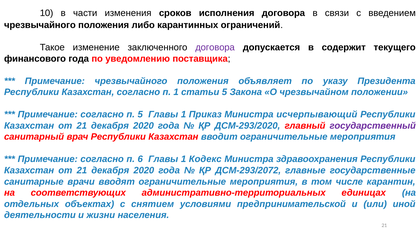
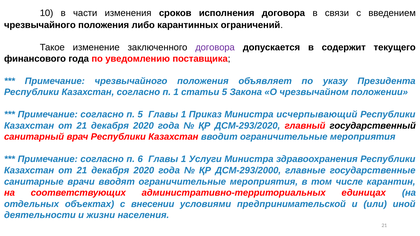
государственный colour: purple -> black (373, 126)
Кодекс: Кодекс -> Услуги (205, 159)
ДСМ-293/2072: ДСМ-293/2072 -> ДСМ-293/2000 (248, 171)
снятием: снятием -> внесении (153, 204)
